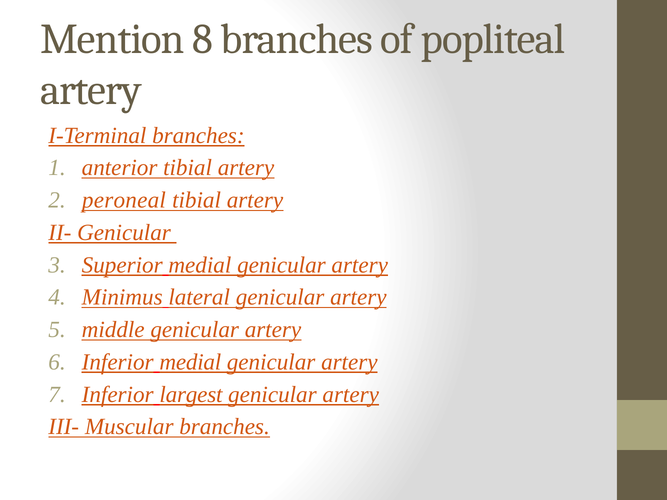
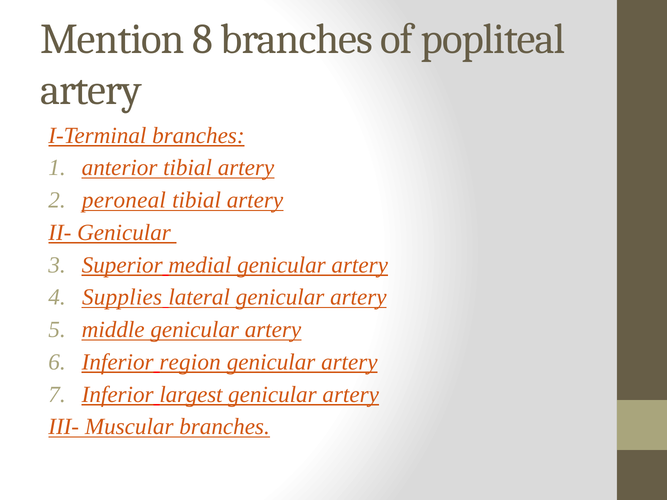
Minimus: Minimus -> Supplies (122, 297)
Inferior medial: medial -> region (190, 362)
